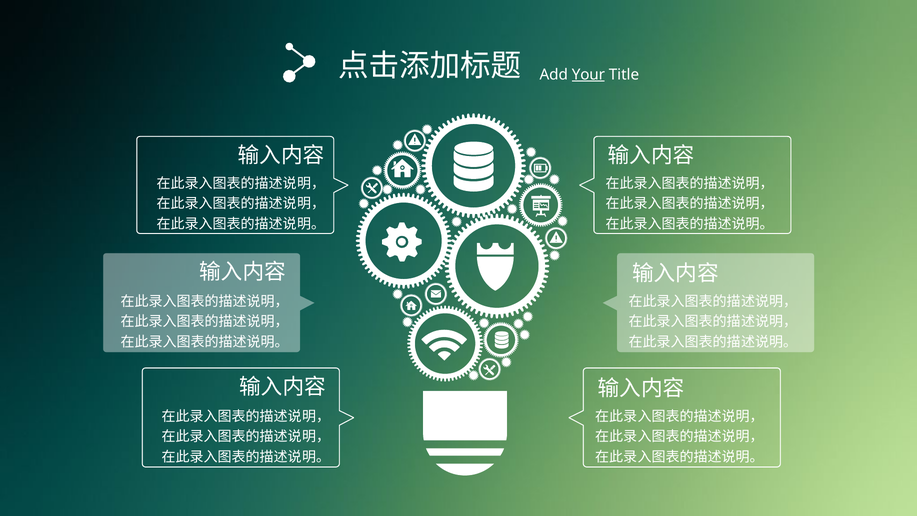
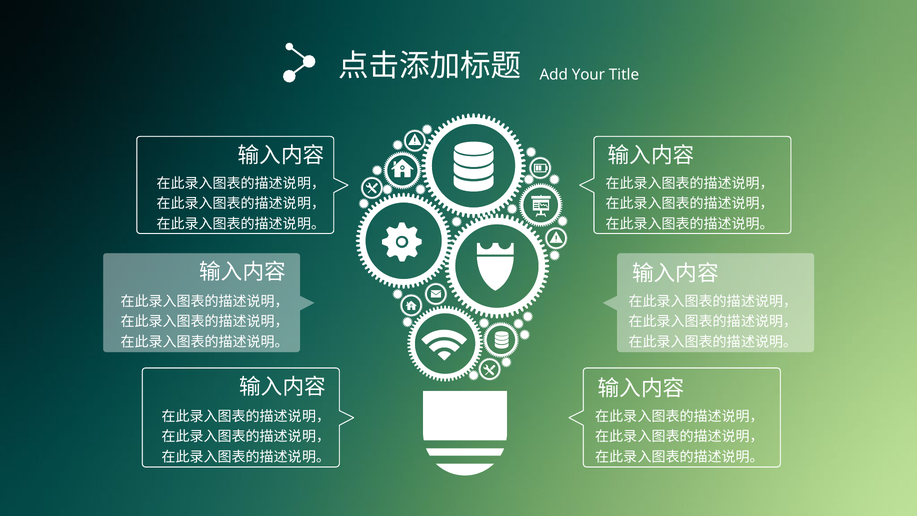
Your underline: present -> none (588, 75)
